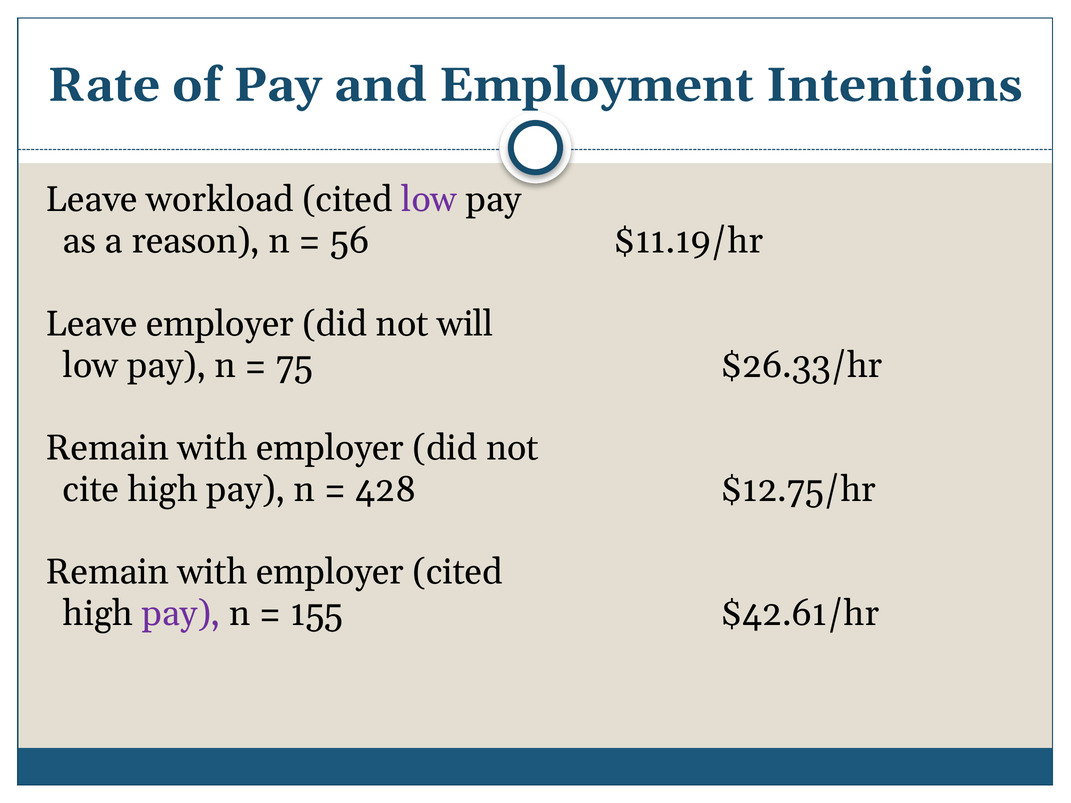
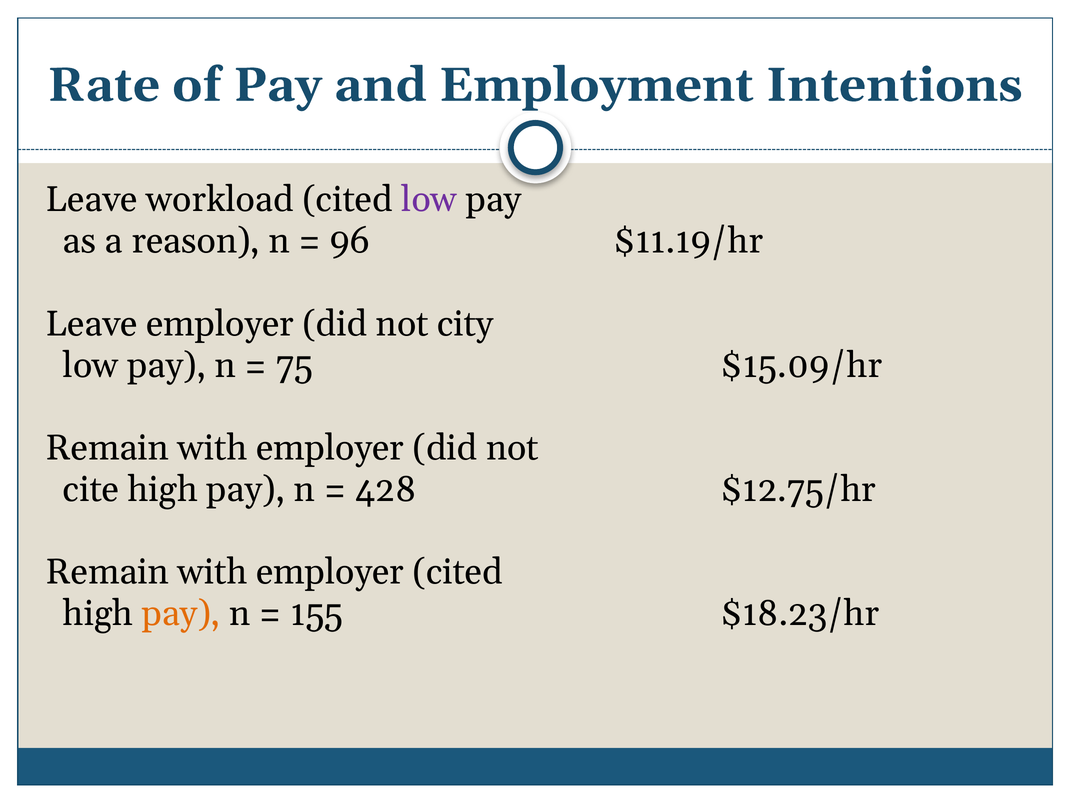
56: 56 -> 96 (350, 241)
will: will -> city (465, 324)
$26.33/hr: $26.33/hr -> $15.09/hr (801, 365)
pay colour: purple -> orange (181, 614)
$42.61/hr: $42.61/hr -> $18.23/hr (800, 614)
